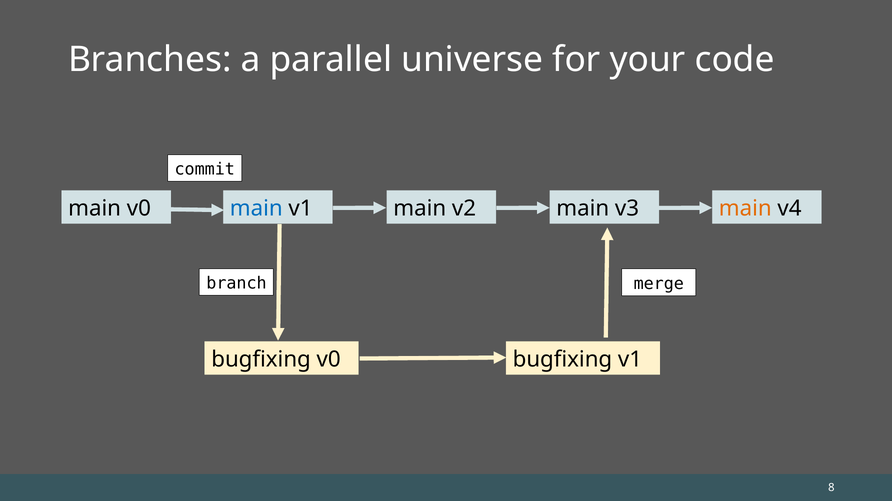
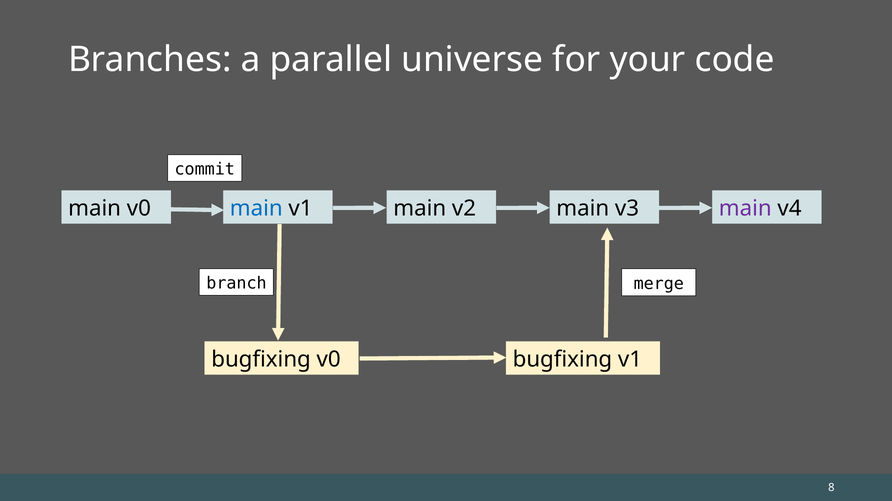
main colour: orange -> purple (745, 209)
